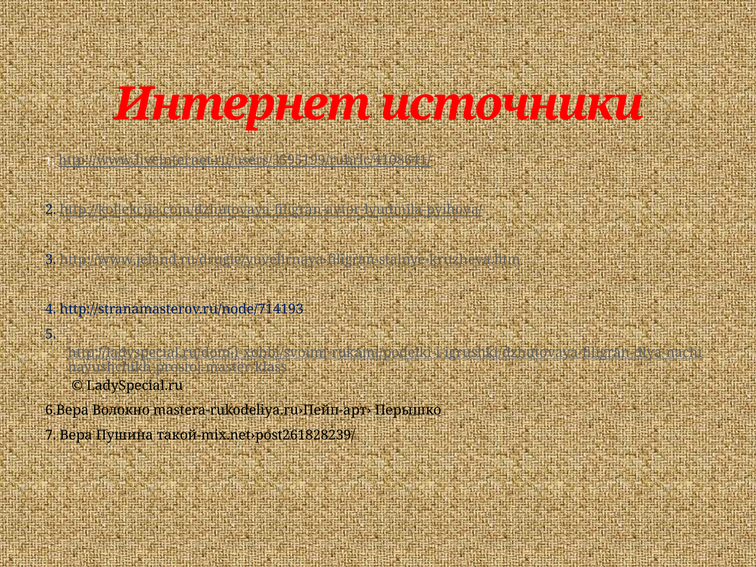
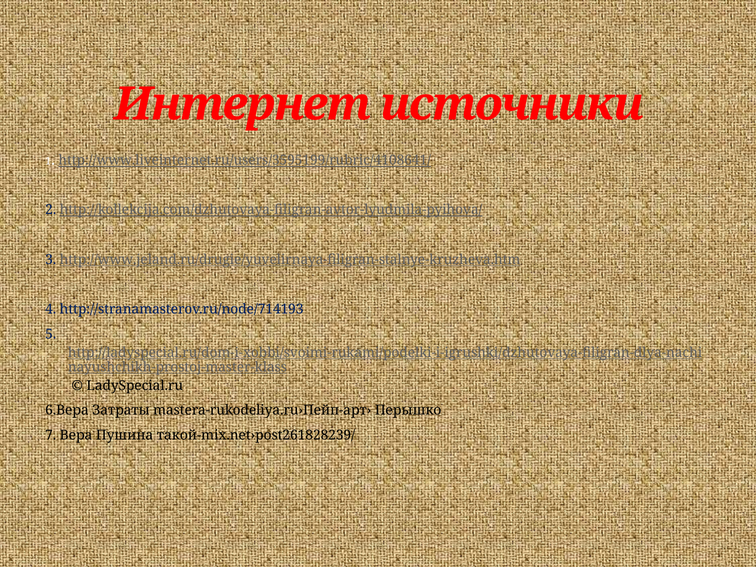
Волокно: Волокно -> Затраты (121, 410)
